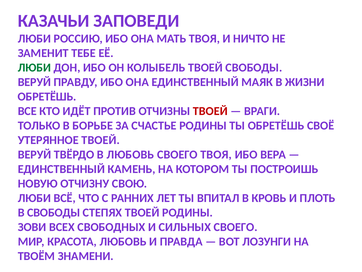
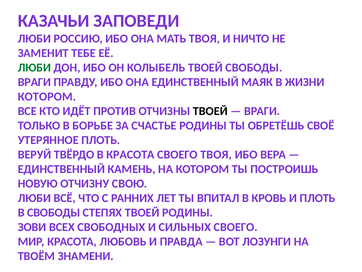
ВЕРУЙ: ВЕРУЙ -> ВРАГИ (34, 82)
ОБРЕТЁШЬ: ОБРЕТЁШЬ -> КОТОРОМ (47, 96)
ТВОЕЙ colour: red -> black (210, 111)
УТЕРЯННОЕ ТВОЕЙ: ТВОЕЙ -> ПЛОТЬ (101, 140)
В ЛЮБОВЬ: ЛЮБОВЬ -> КРАСОТА (130, 154)
